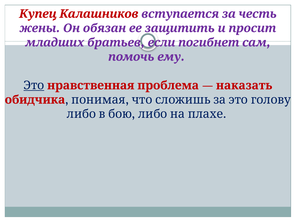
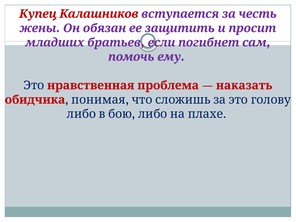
Это underline: present -> none (34, 85)
